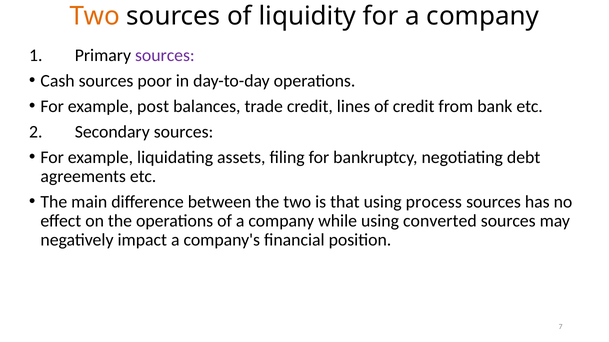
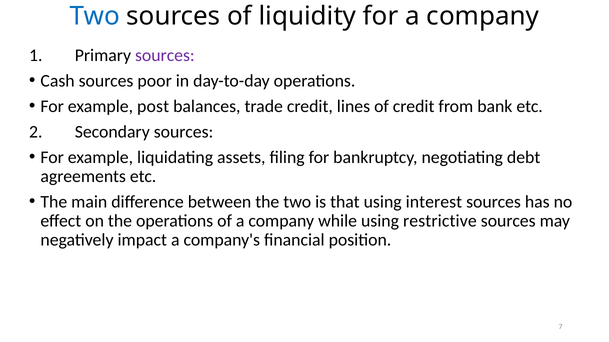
Two colour: orange -> blue (95, 16)
process: process -> interest (434, 202)
converted: converted -> restrictive (440, 221)
